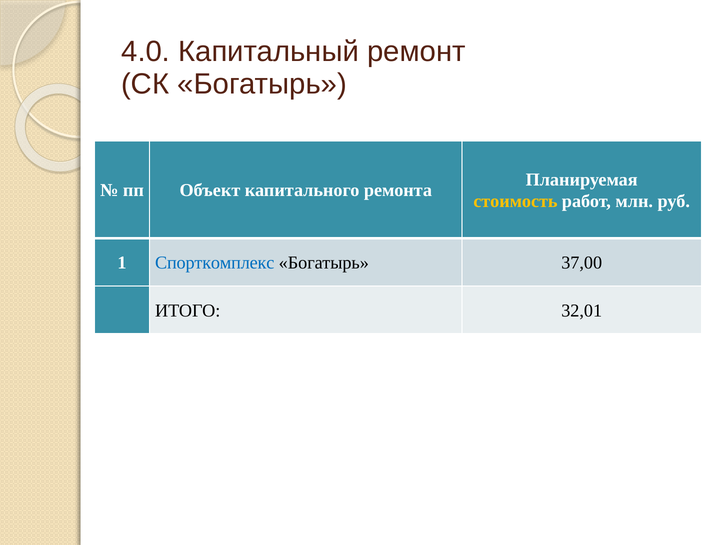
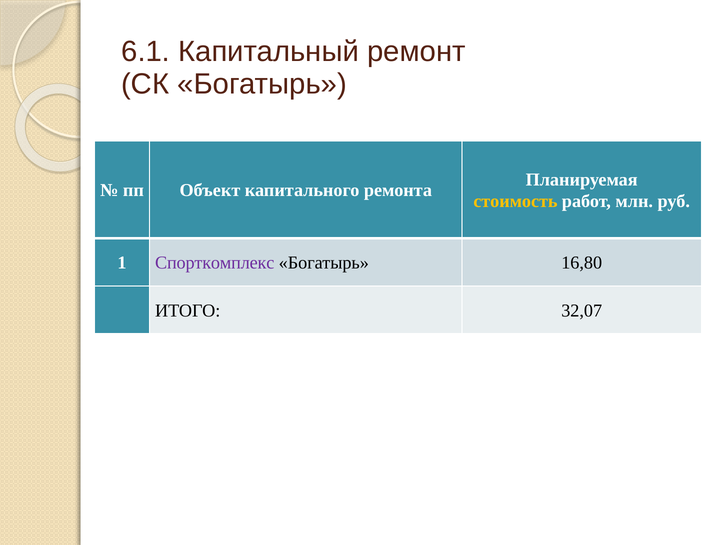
4.0: 4.0 -> 6.1 (146, 51)
Спорткомплекс colour: blue -> purple (215, 263)
37,00: 37,00 -> 16,80 (582, 263)
32,01: 32,01 -> 32,07 (582, 311)
